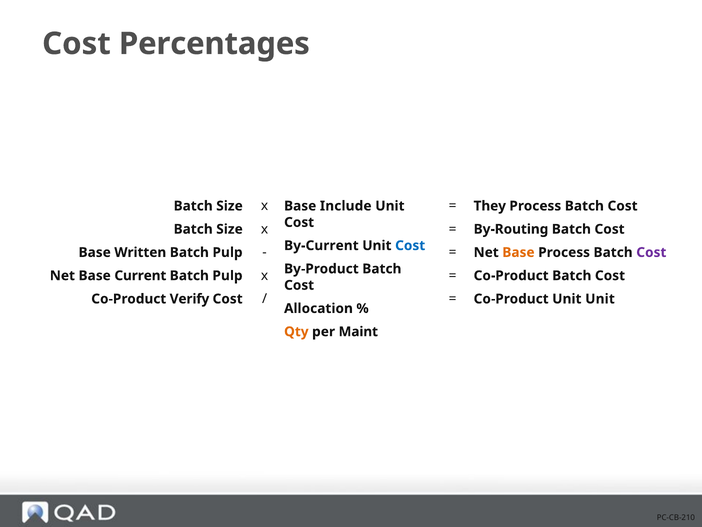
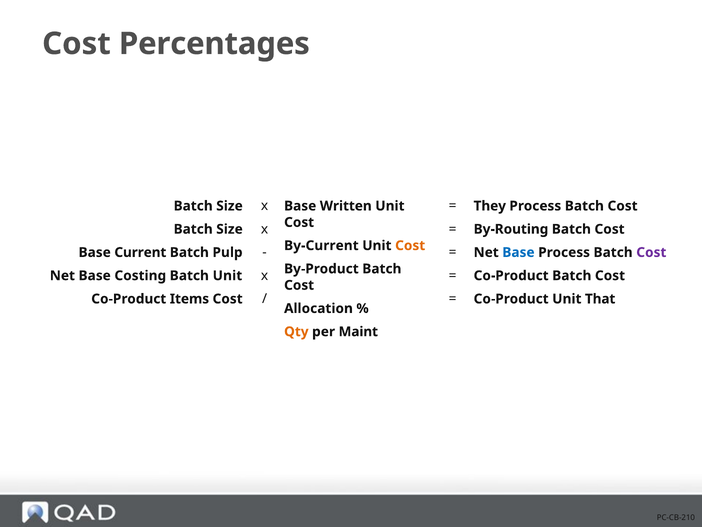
Include: Include -> Written (346, 206)
Cost colour: blue -> orange (410, 245)
Written: Written -> Current (140, 252)
Base colour: orange -> blue (518, 252)
Current: Current -> Costing (140, 275)
Pulp: Pulp -> Unit (227, 275)
Verify: Verify -> Items (189, 299)
Unit Unit: Unit -> That (600, 299)
